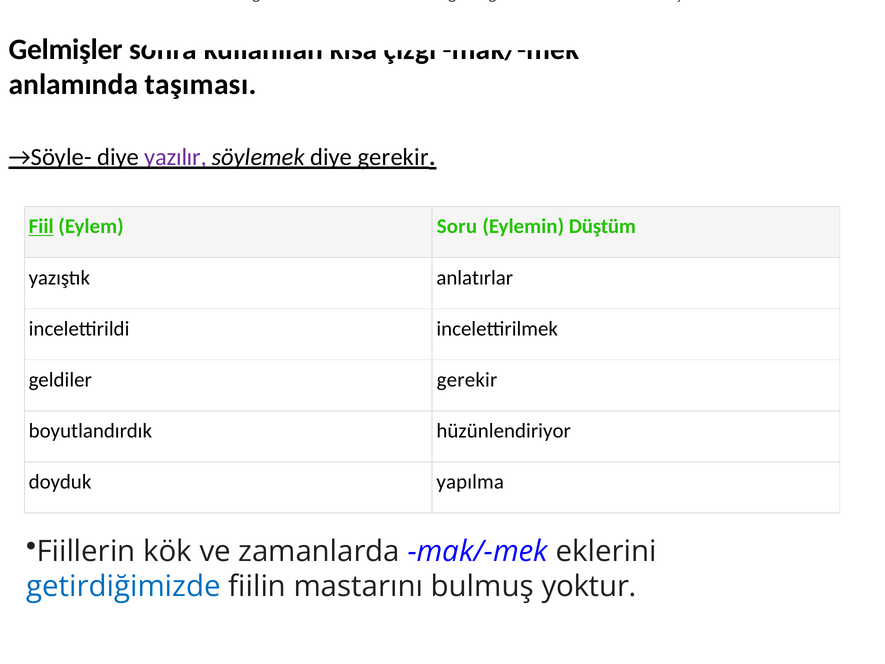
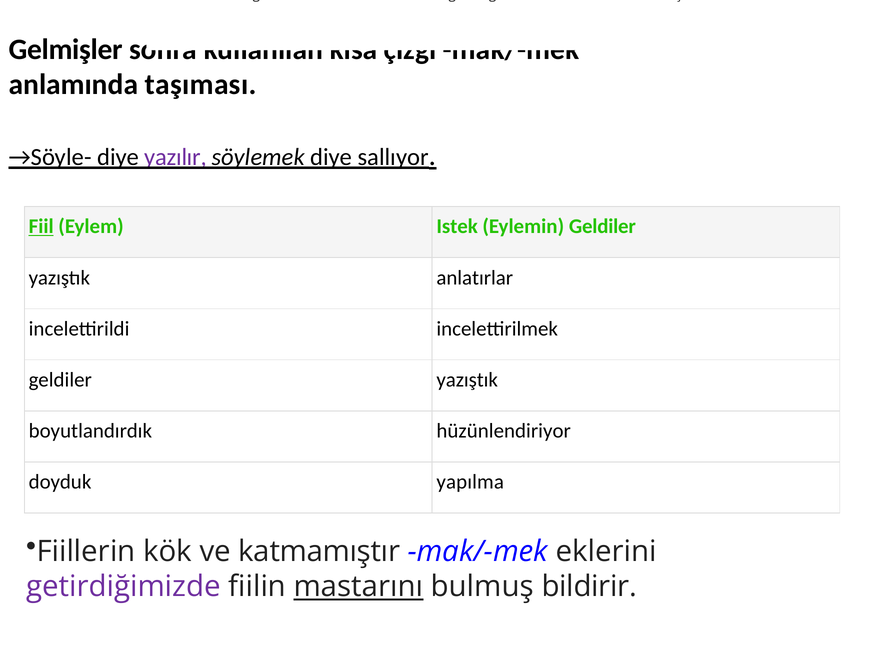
diye gerekir: gerekir -> sallıyor (393, 157)
Soru: Soru -> Istek (457, 227)
Eylemin Düştüm: Düştüm -> Geldiler (602, 227)
gerekir: gerekir -> yazıştık (467, 380)
zamanlarda: zamanlarda -> katmamıştır (319, 551)
getirdiğimizde colour: blue -> purple (123, 587)
mastarını underline: none -> present (358, 587)
yoktur: yoktur -> bildirir (589, 587)
